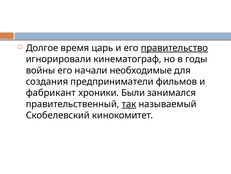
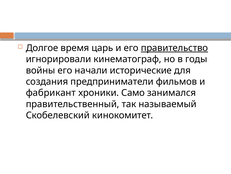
необходимые: необходимые -> исторические (141, 70)
Были: Были -> Само (133, 93)
так underline: present -> none (129, 104)
